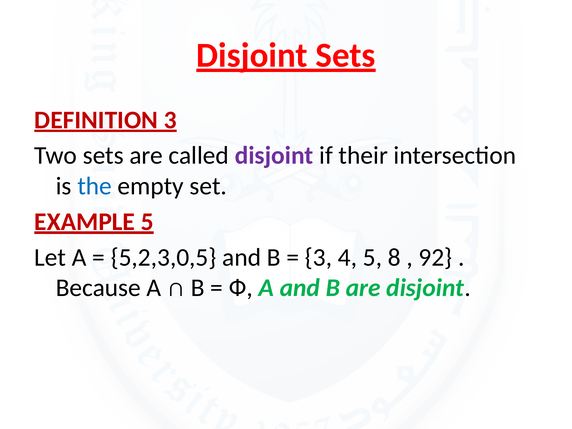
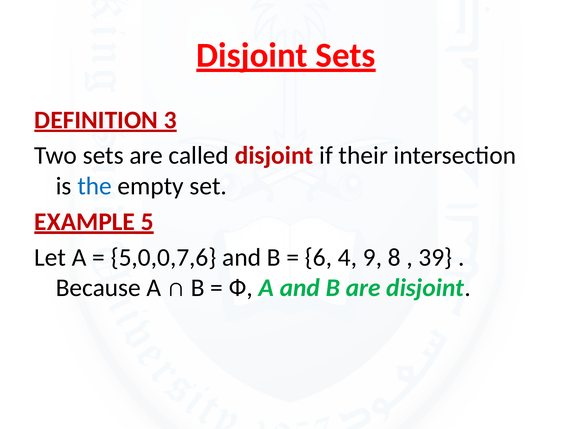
disjoint colour: purple -> red (274, 156)
5,2,3,0,5: 5,2,3,0,5 -> 5,0,0,7,6 (164, 257)
3: 3 -> 6 (319, 257)
4 5: 5 -> 9 (372, 257)
92: 92 -> 39 (435, 257)
